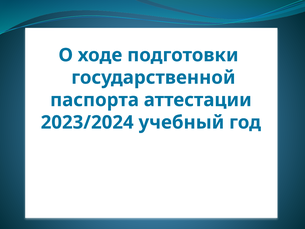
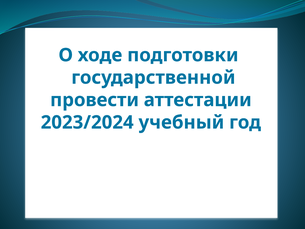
паспорта: паспорта -> провести (95, 100)
